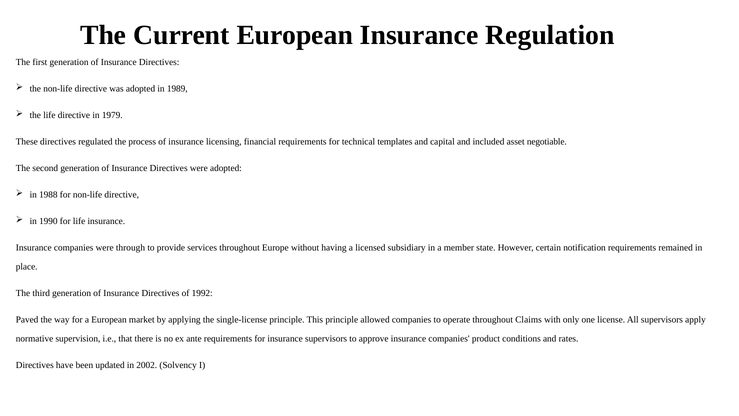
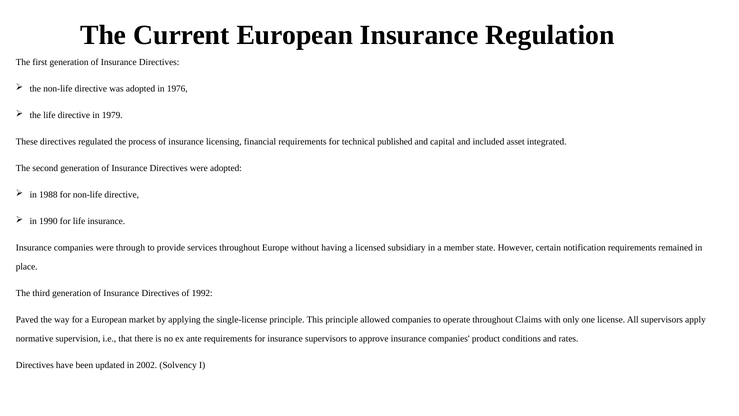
1989: 1989 -> 1976 (177, 89)
templates: templates -> published (395, 142)
negotiable: negotiable -> integrated (547, 142)
